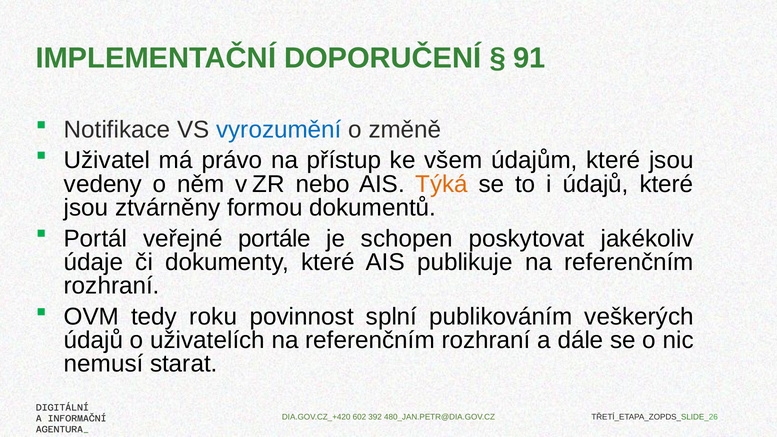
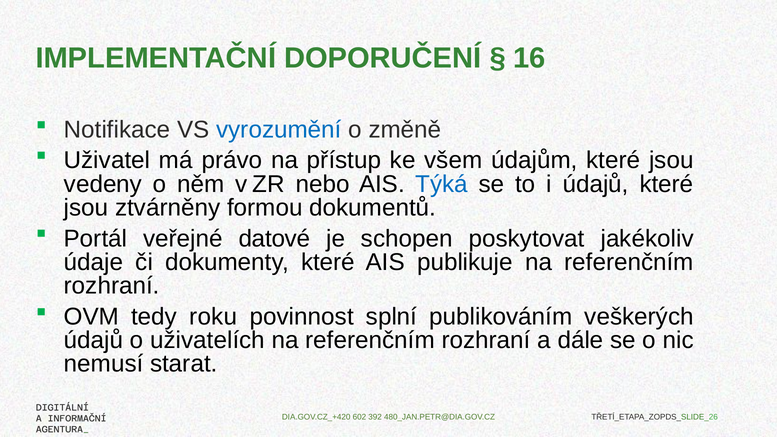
91: 91 -> 16 (529, 58)
Týká colour: orange -> blue (442, 184)
portále: portále -> datové (275, 239)
